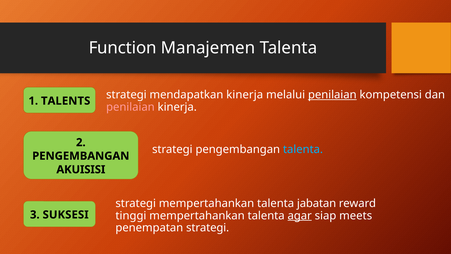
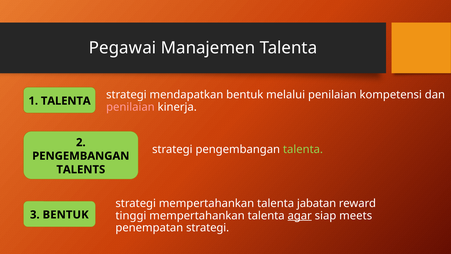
Function: Function -> Pegawai (123, 48)
mendapatkan kinerja: kinerja -> bentuk (245, 95)
penilaian underline: present -> none (332, 95)
1 TALENTS: TALENTS -> TALENTA (66, 101)
talenta colour: light blue -> light green (303, 149)
AKUISISI: AKUISISI -> TALENTS (81, 169)
3 SUKSESI: SUKSESI -> BENTUK (66, 214)
